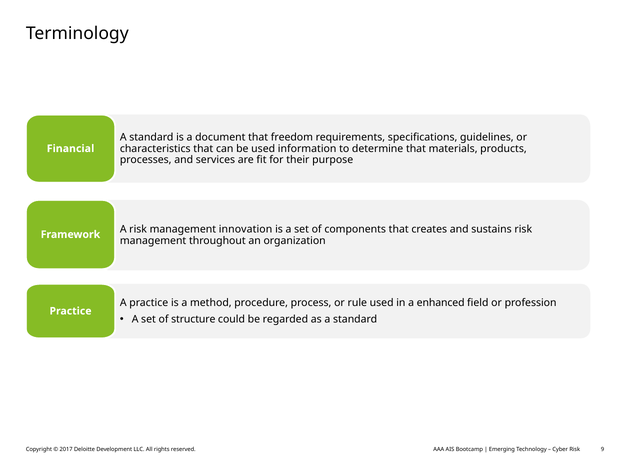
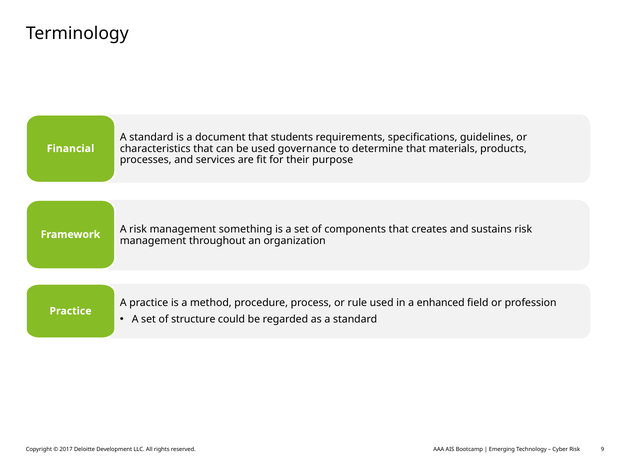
freedom: freedom -> students (292, 137)
information: information -> governance (307, 149)
innovation: innovation -> something (246, 230)
